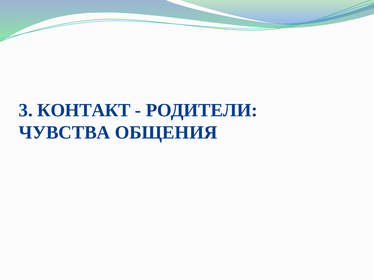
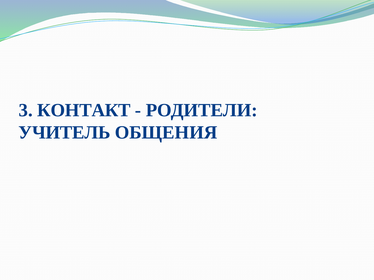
ЧУВСТВА: ЧУВСТВА -> УЧИТЕЛЬ (65, 133)
